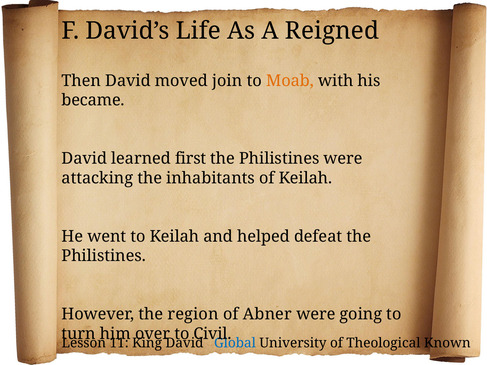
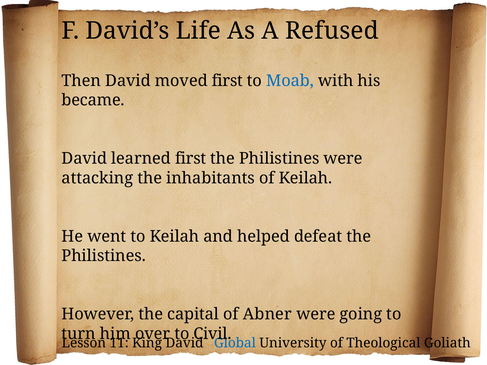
Reigned: Reigned -> Refused (332, 31)
moved join: join -> first (227, 81)
Moab colour: orange -> blue (290, 81)
region: region -> capital (193, 314)
Known: Known -> Goliath (447, 343)
